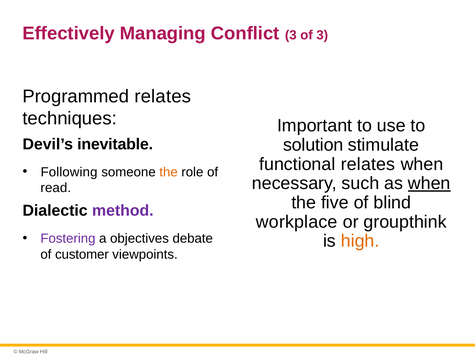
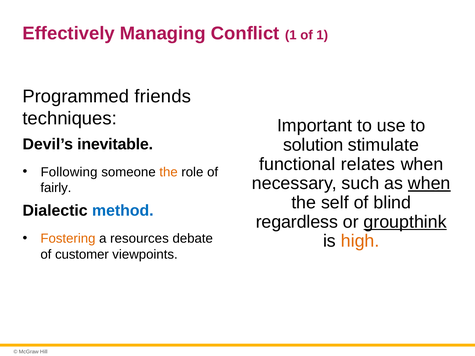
Conflict 3: 3 -> 1 (291, 35)
of 3: 3 -> 1 (322, 35)
Programmed relates: relates -> friends (163, 97)
read: read -> fairly (56, 188)
five: five -> self (335, 203)
method colour: purple -> blue (123, 211)
workplace: workplace -> regardless (297, 222)
groupthink underline: none -> present (405, 222)
Fostering colour: purple -> orange (68, 239)
objectives: objectives -> resources (139, 239)
